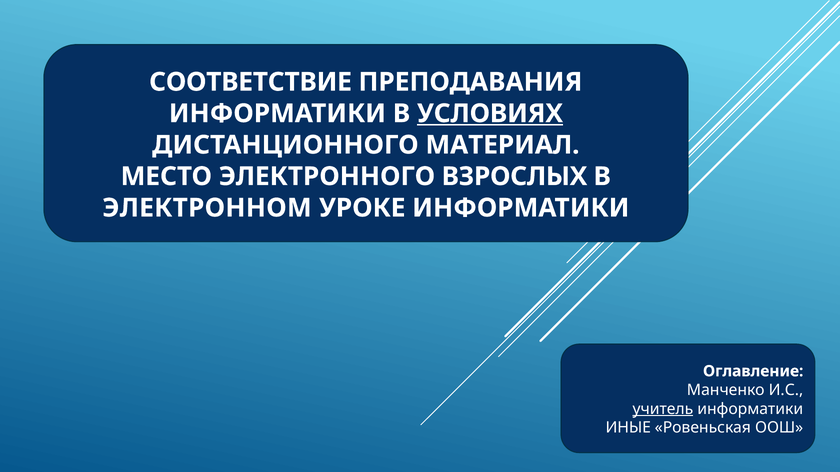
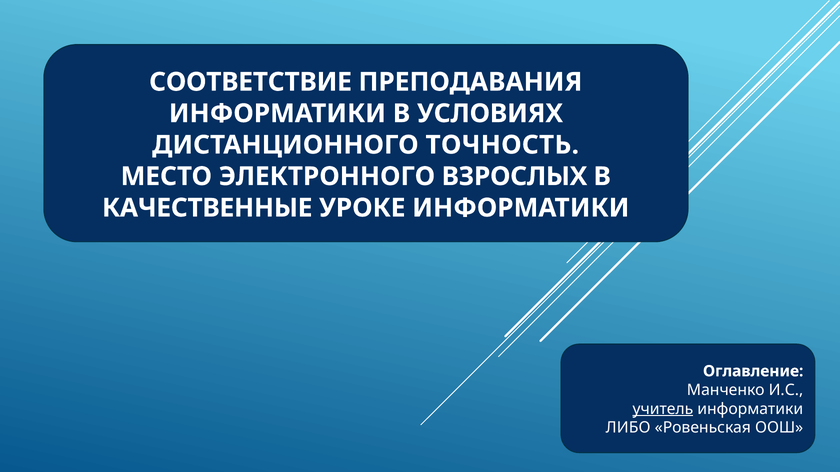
УСЛОВИЯХ underline: present -> none (490, 114)
МАТЕРИАЛ: МАТЕРИАЛ -> ТОЧНОСТЬ (502, 145)
ЭЛЕКТРОННОМ: ЭЛЕКТРОННОМ -> КАЧЕСТВЕННЫЕ (207, 208)
ИНЫЕ: ИНЫЕ -> ЛИБО (628, 428)
